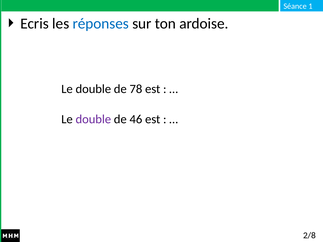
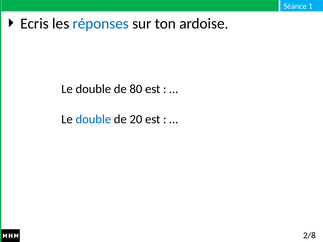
78: 78 -> 80 (136, 89)
double colour: purple -> blue (93, 119)
46: 46 -> 20 (136, 119)
